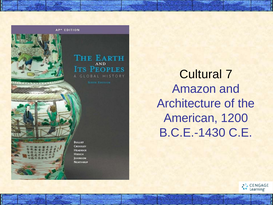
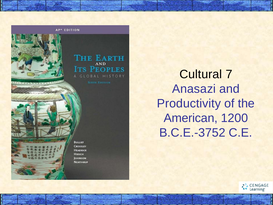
Amazon: Amazon -> Anasazi (194, 89)
Architecture: Architecture -> Productivity (189, 103)
B.C.E.-1430: B.C.E.-1430 -> B.C.E.-3752 (192, 132)
